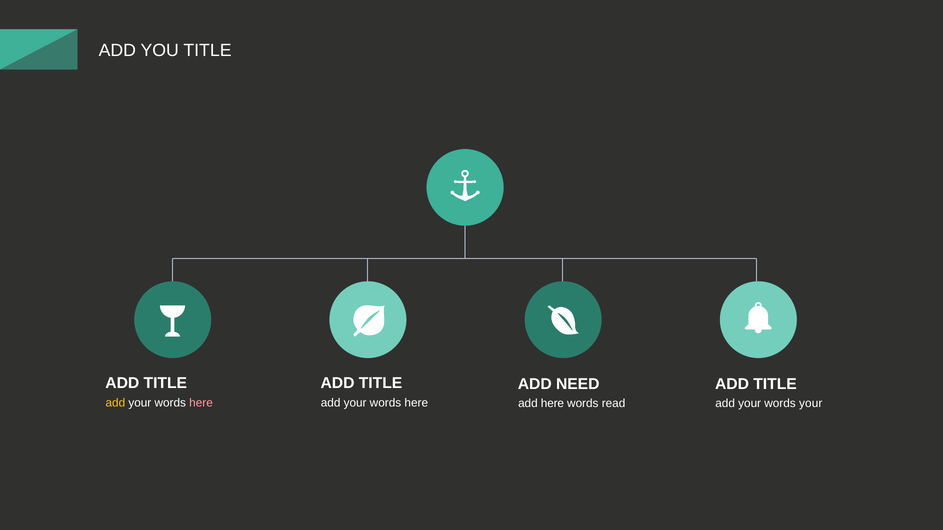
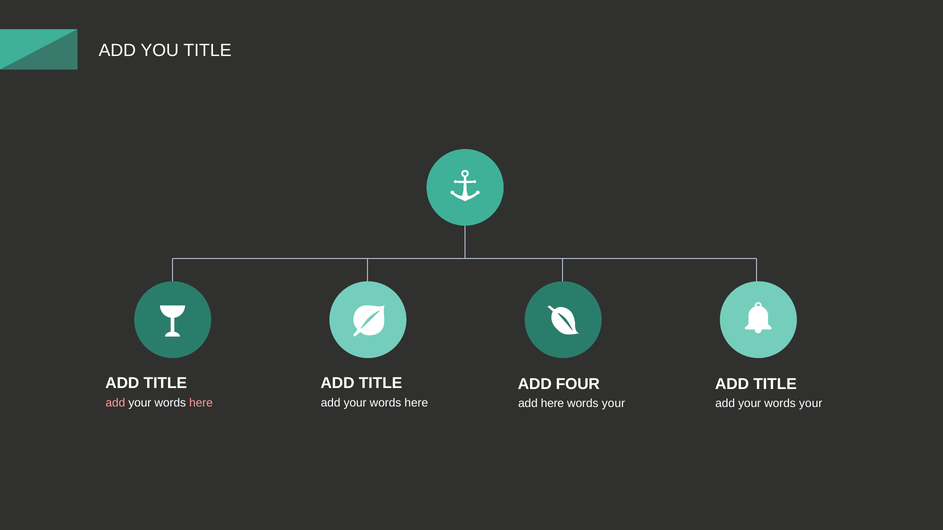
NEED: NEED -> FOUR (578, 384)
add colour: yellow -> pink (115, 403)
read: read -> your (613, 404)
